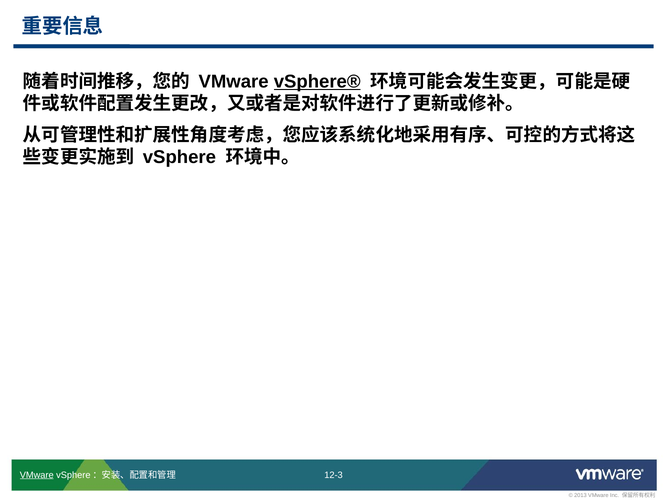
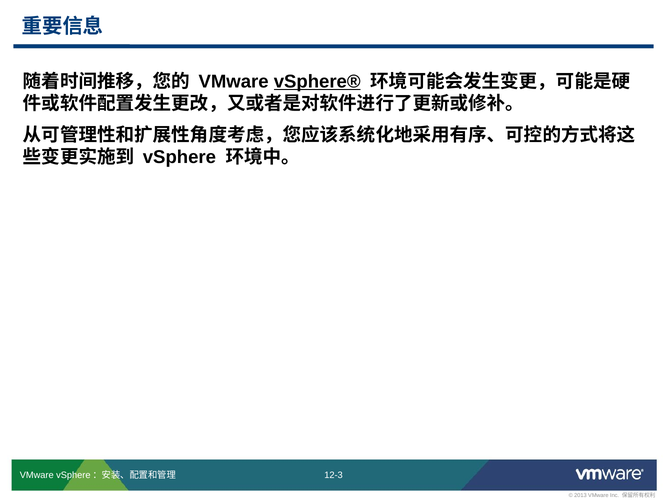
VMware underline: present -> none (37, 475)
